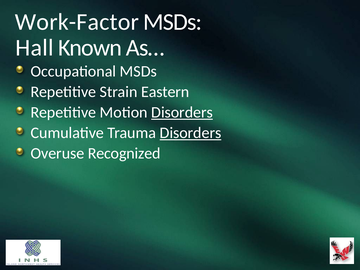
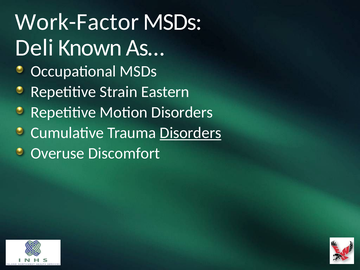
Hall: Hall -> Deli (34, 48)
Disorders underline: present -> none (182, 112)
Recognized: Recognized -> Discomfort (124, 153)
